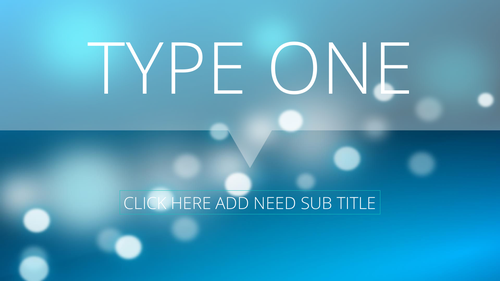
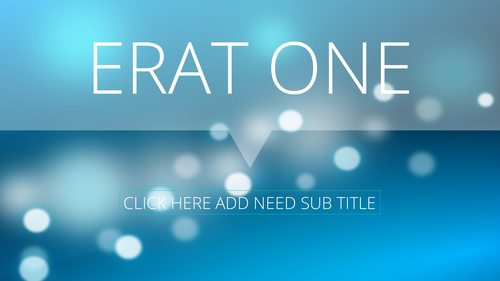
TYPE: TYPE -> ERAT (168, 70)
